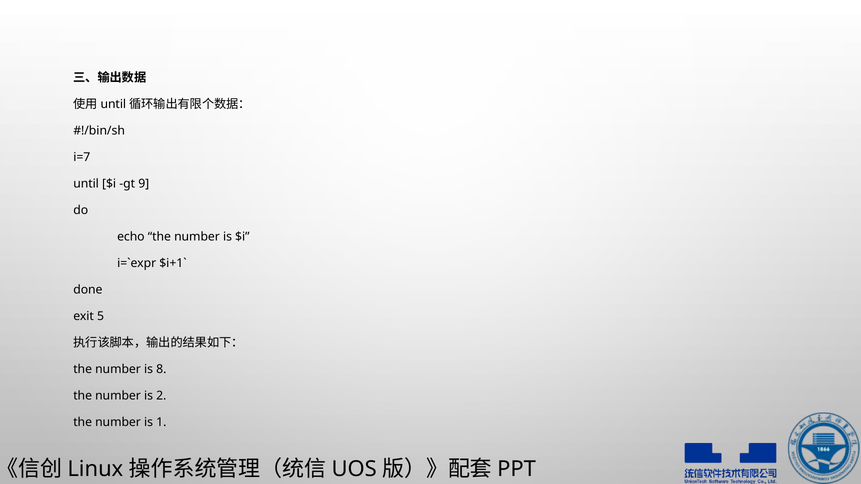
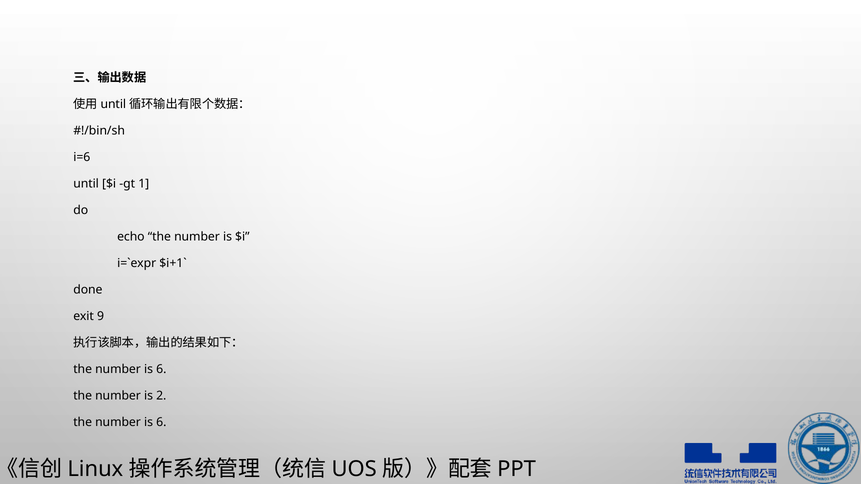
i=7: i=7 -> i=6 (82, 157)
9: 9 -> 1 (144, 184)
5: 5 -> 9 (101, 317)
8: 8 -> 6 (161, 370)
1: 1 -> 6 (161, 423)
